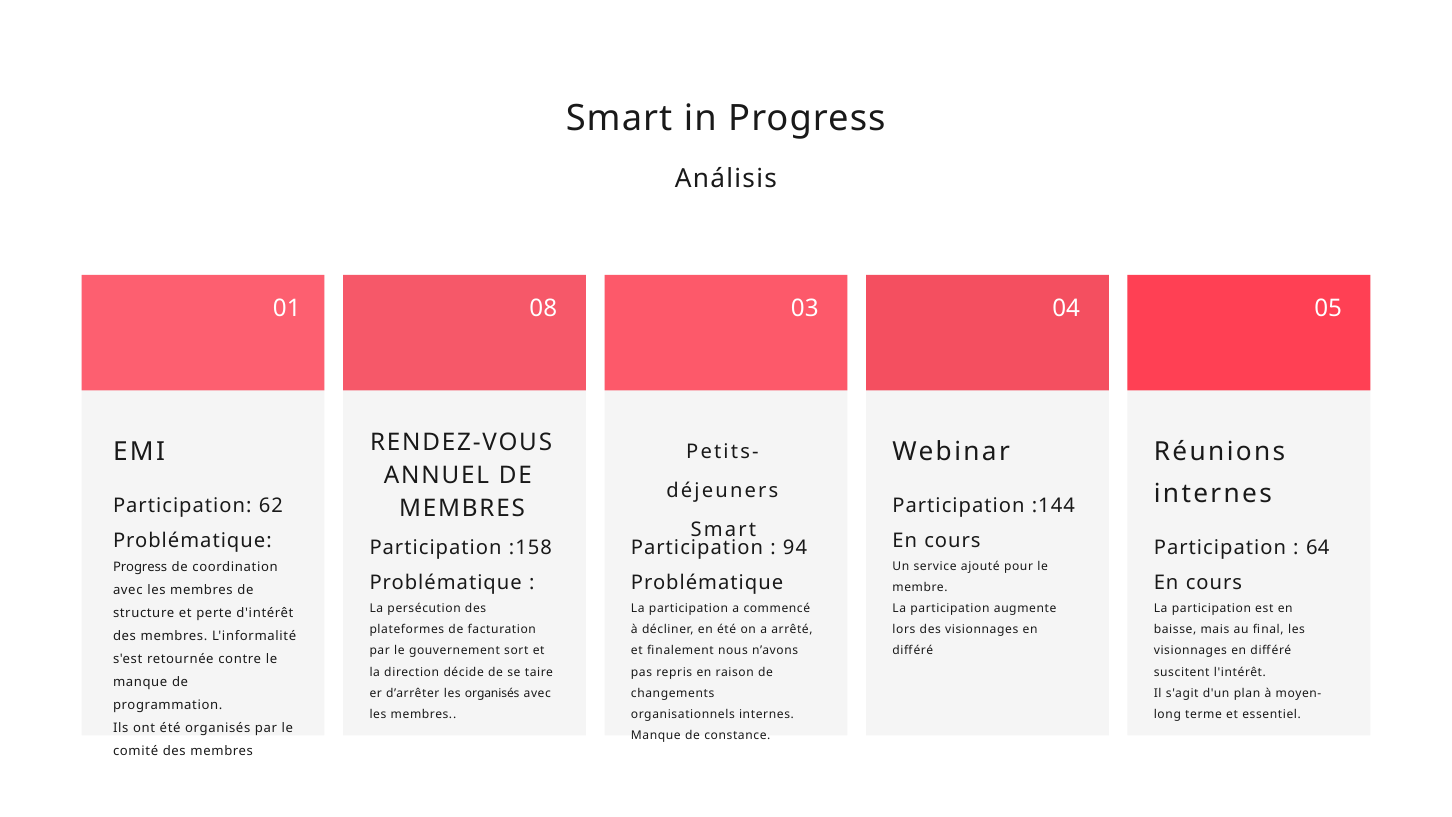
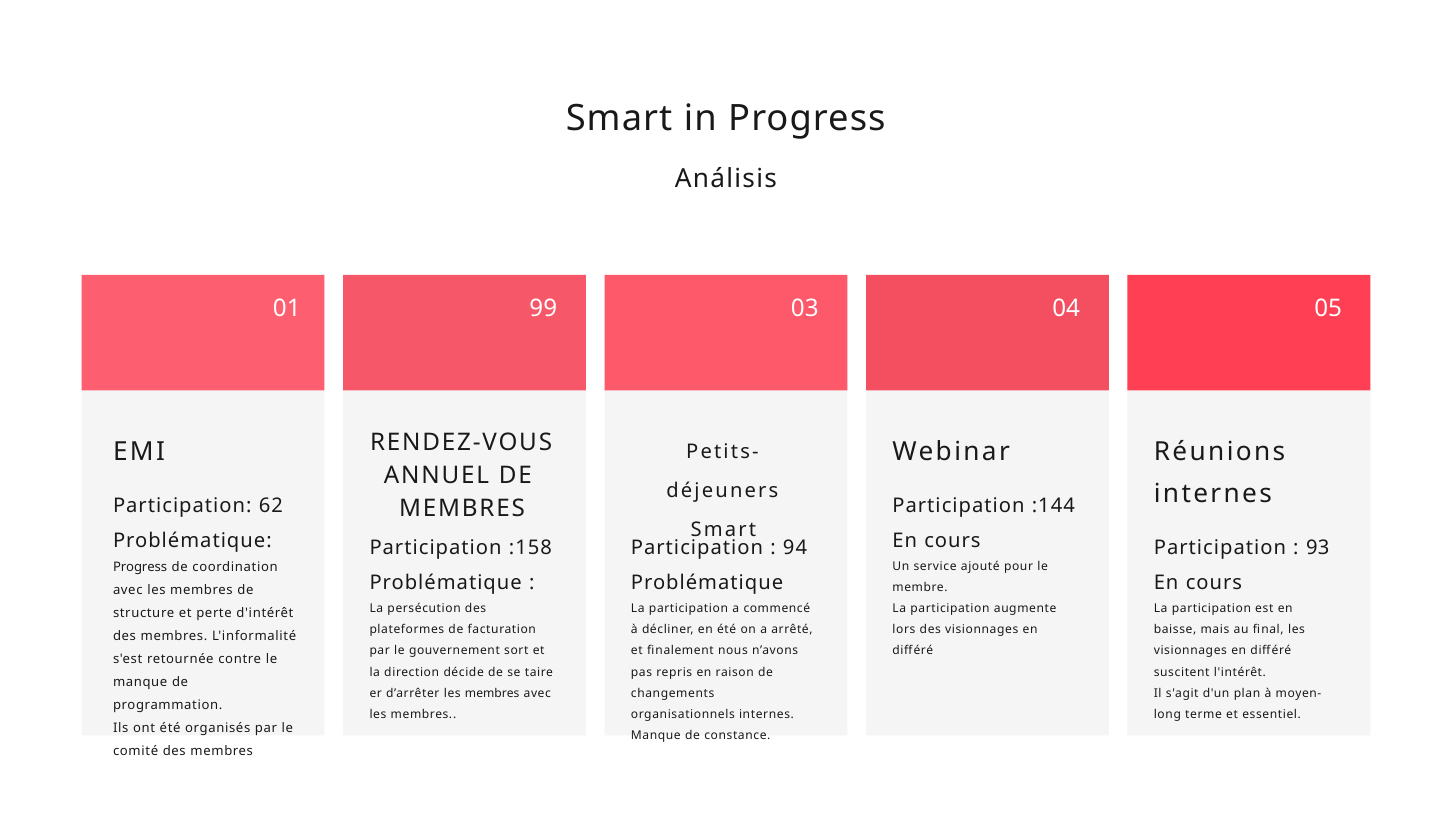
08: 08 -> 99 (543, 309)
64: 64 -> 93 (1318, 548)
d’arrêter les organisés: organisés -> membres (492, 693)
